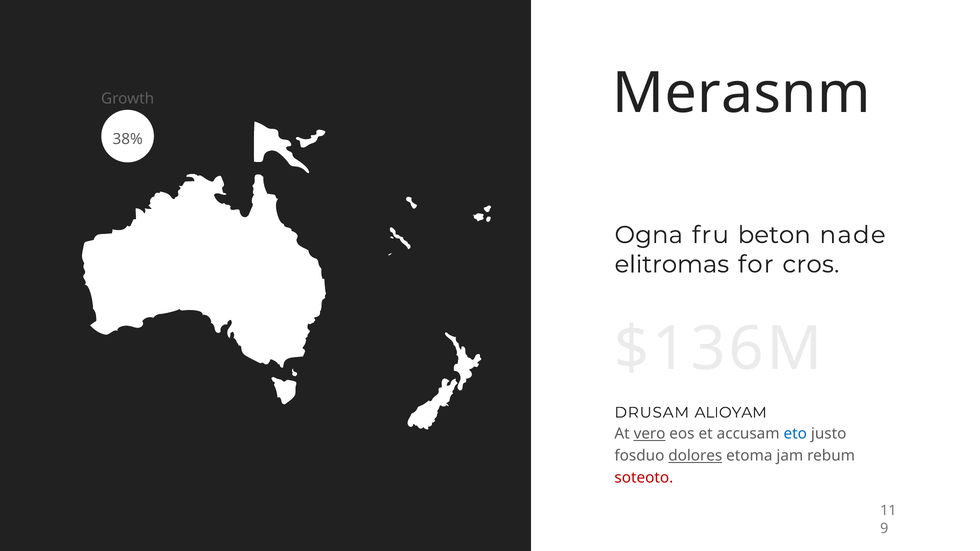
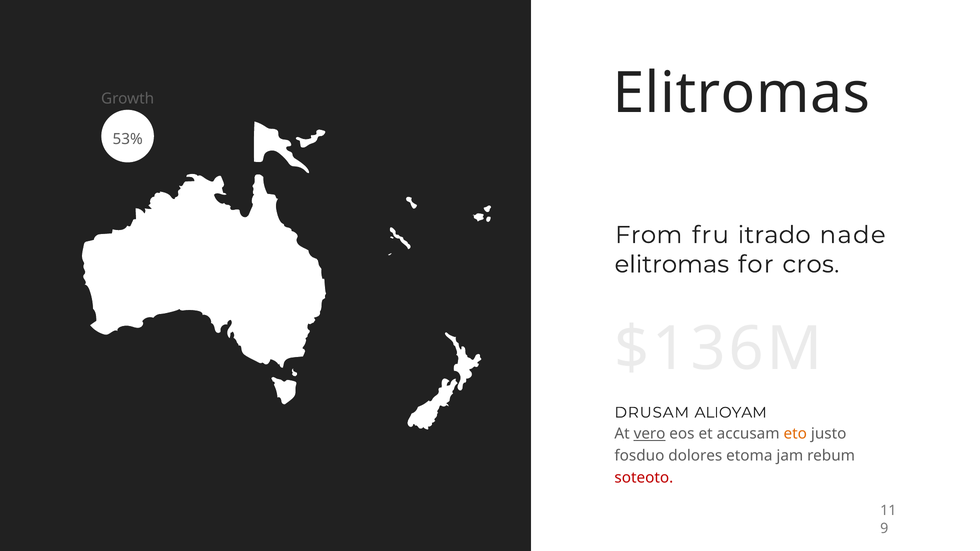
Merasnm: Merasnm -> Elitromas (741, 94)
38%: 38% -> 53% (128, 139)
Ogna: Ogna -> From (649, 235)
beton: beton -> itrado (774, 235)
eto colour: blue -> orange (795, 434)
dolores underline: present -> none (695, 456)
